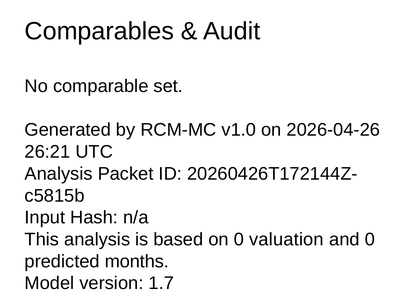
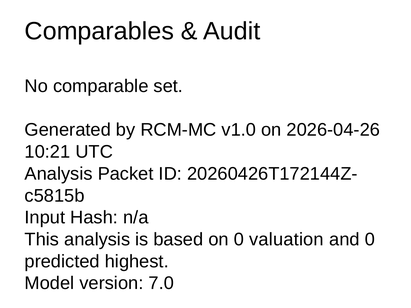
26:21: 26:21 -> 10:21 (47, 152)
months: months -> highest (137, 262)
1.7: 1.7 -> 7.0 (161, 284)
